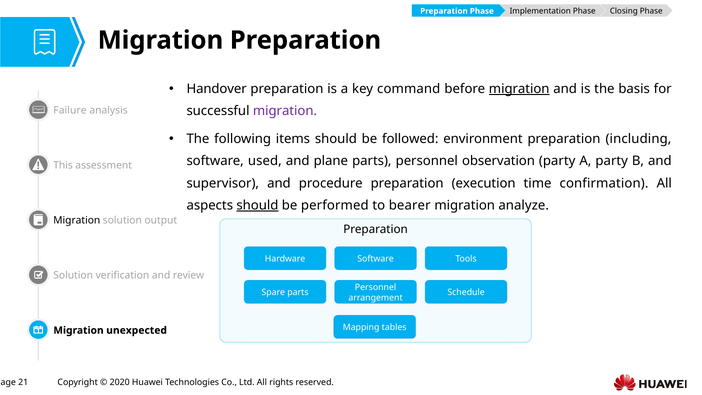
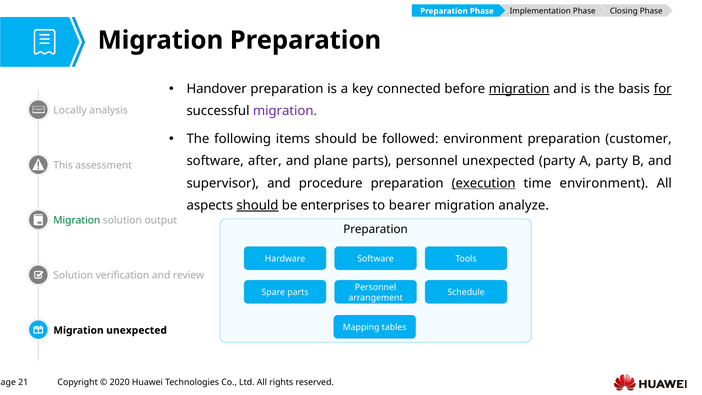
command: command -> connected (409, 89)
for underline: none -> present (663, 89)
Failure: Failure -> Locally (70, 110)
including: including -> customer (639, 139)
used: used -> after (265, 161)
personnel observation: observation -> unexpected (498, 161)
execution underline: none -> present (484, 183)
time confirmation: confirmation -> environment (604, 183)
performed: performed -> enterprises (335, 205)
Migration colour: black -> green (77, 220)
